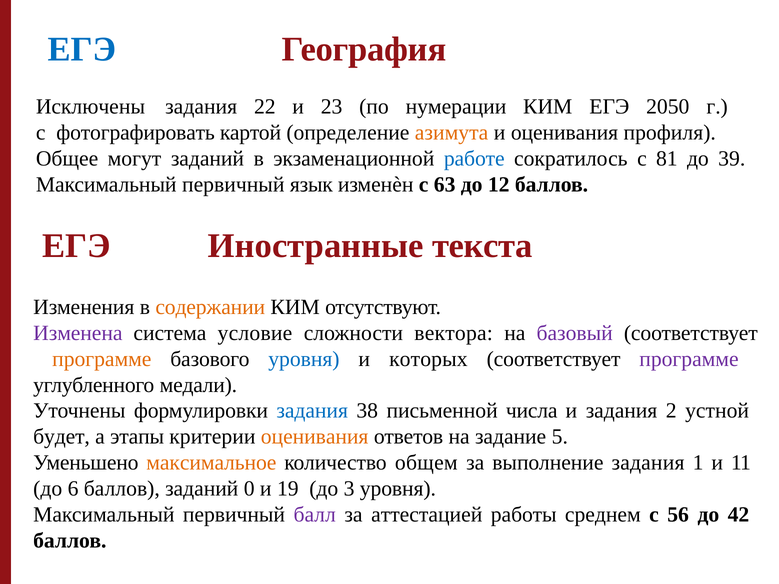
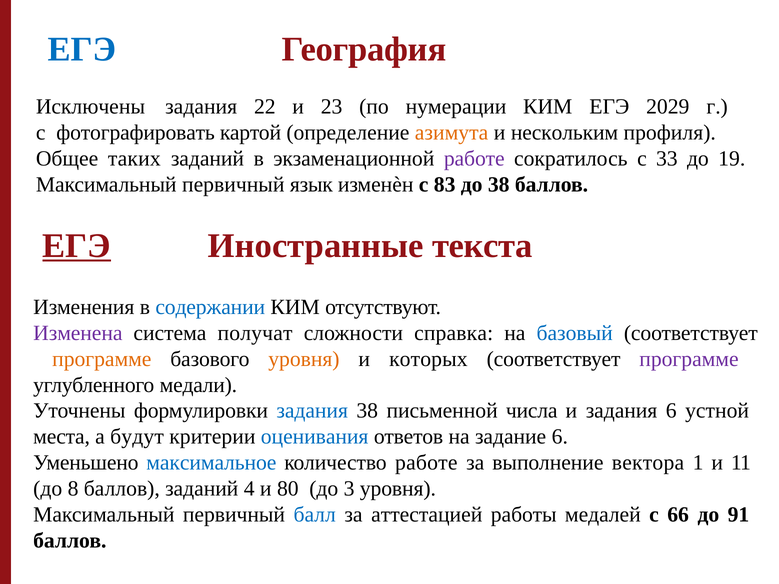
2050: 2050 -> 2029 (668, 107)
и оценивания: оценивания -> нескольким (565, 133)
могут: могут -> таких (134, 159)
работе colour: blue -> purple (474, 159)
81: 81 -> 33 (667, 159)
39: 39 -> 19 (732, 159)
63: 63 -> 83 (445, 185)
до 12: 12 -> 38 (499, 185)
ЕГЭ underline: none -> present (77, 246)
содержании colour: orange -> blue (210, 307)
условие: условие -> получат (255, 333)
вектора: вектора -> справка (454, 333)
базовый colour: purple -> blue (575, 333)
уровня colour: blue -> orange (304, 359)
задания 2: 2 -> 6 (671, 411)
будет: будет -> места (62, 437)
этапы: этапы -> будут (137, 437)
оценивания colour: orange -> blue (315, 437)
задание 5: 5 -> 6 (560, 437)
максимальное colour: orange -> blue (211, 463)
количество общем: общем -> работе (426, 463)
выполнение задания: задания -> вектора (648, 463)
6: 6 -> 8 (73, 489)
0: 0 -> 4 (249, 489)
19: 19 -> 80 (288, 489)
балл colour: purple -> blue (315, 515)
среднем: среднем -> медалей (603, 515)
56: 56 -> 66 (678, 515)
42: 42 -> 91 (738, 515)
